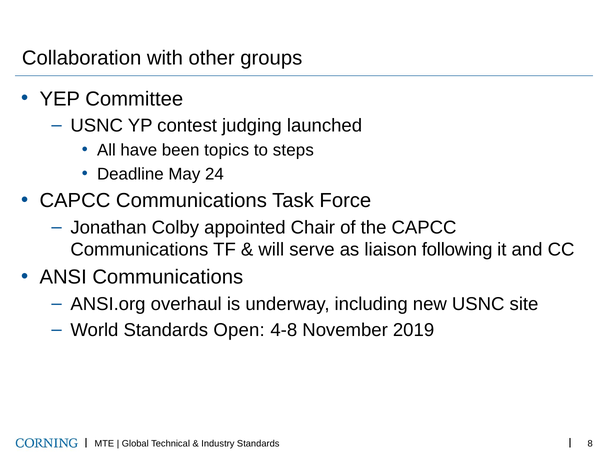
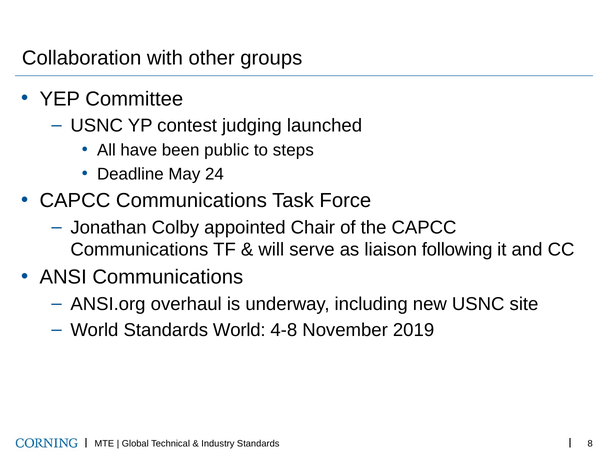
topics: topics -> public (227, 150)
Standards Open: Open -> World (239, 330)
